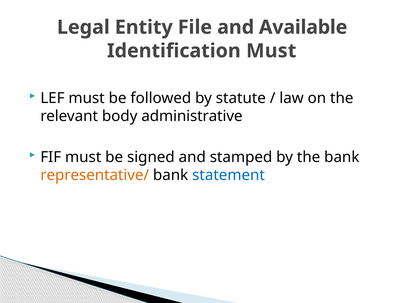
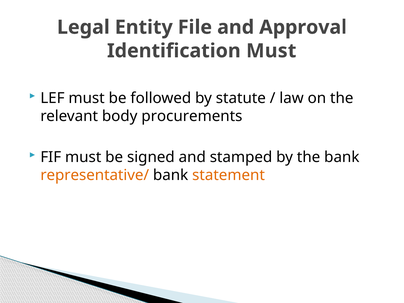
Available: Available -> Approval (303, 27)
administrative: administrative -> procurements (192, 116)
statement colour: blue -> orange (229, 175)
